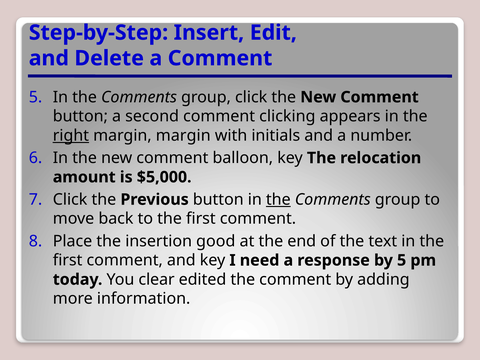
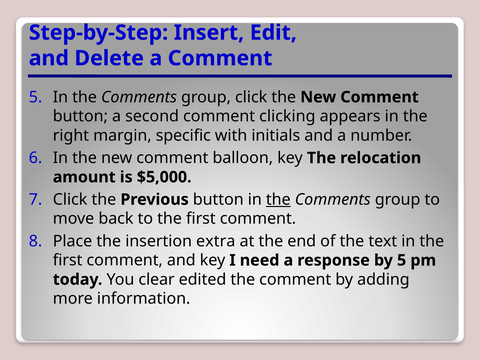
right underline: present -> none (71, 136)
margin margin: margin -> specific (183, 136)
good: good -> extra (216, 241)
